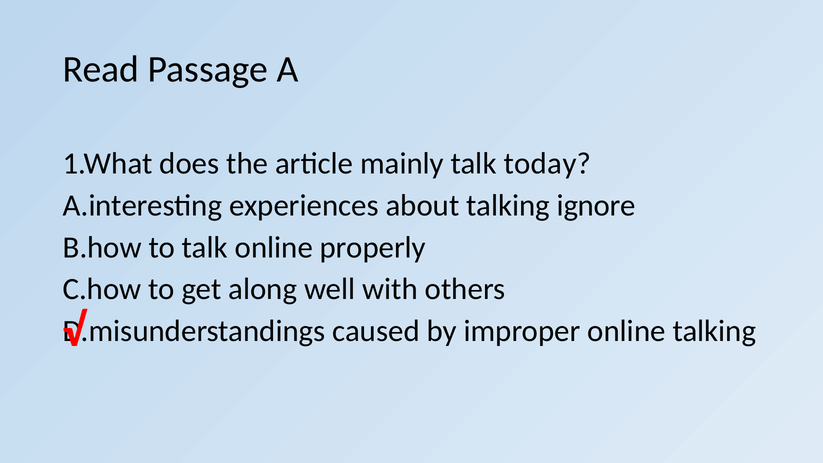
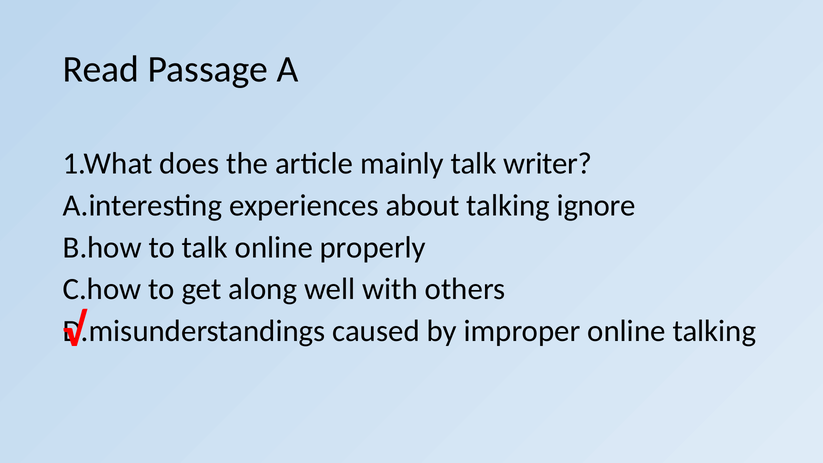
today: today -> writer (548, 163)
